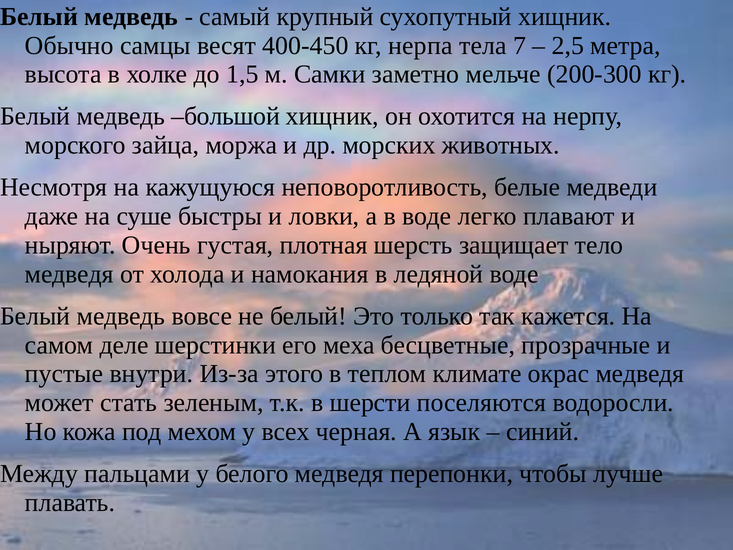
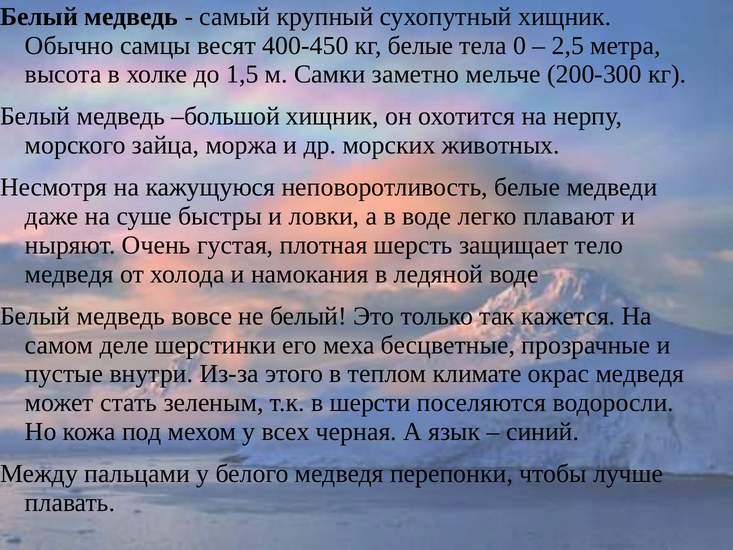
кг нерпа: нерпа -> белые (421, 45)
7: 7 -> 0 (520, 45)
